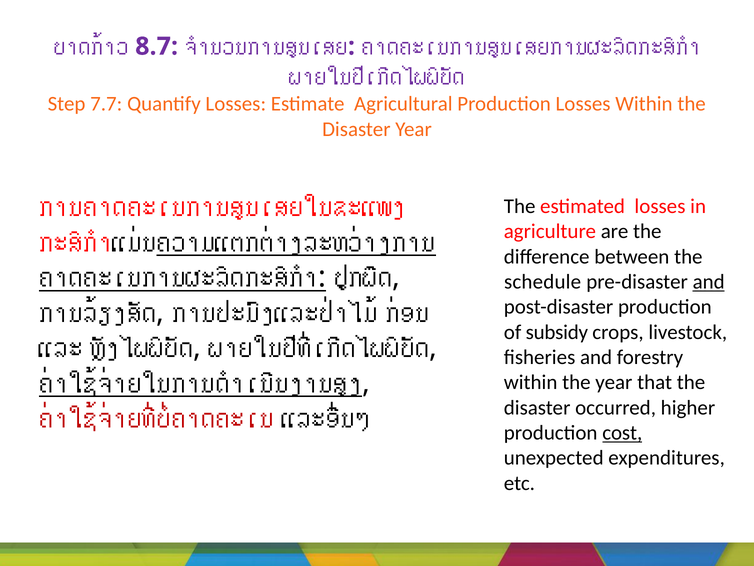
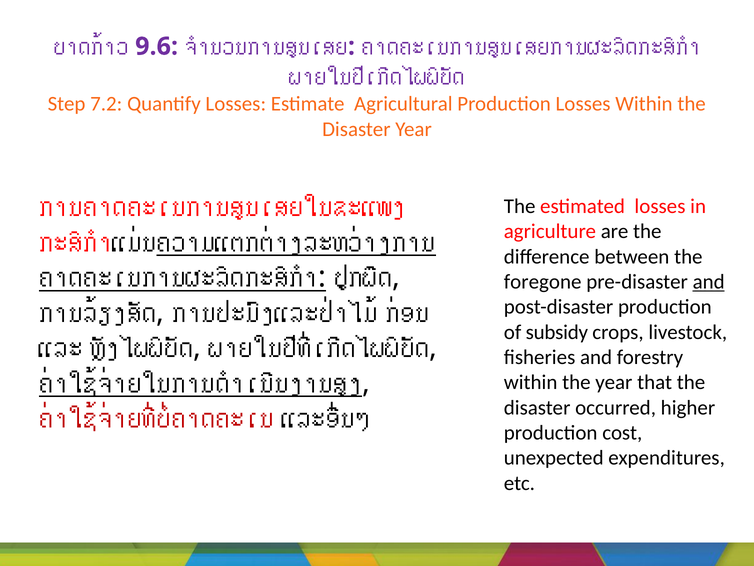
8.7: 8.7 -> 9.6 (157, 46)
7.7: 7.7 -> 7.2 (106, 104)
schedule: schedule -> foregone (543, 282)
cost underline: present -> none (622, 433)
